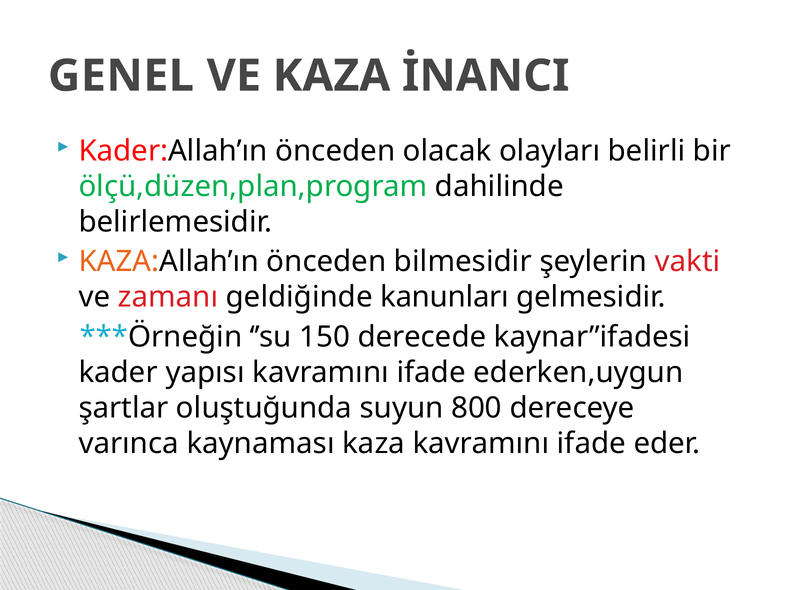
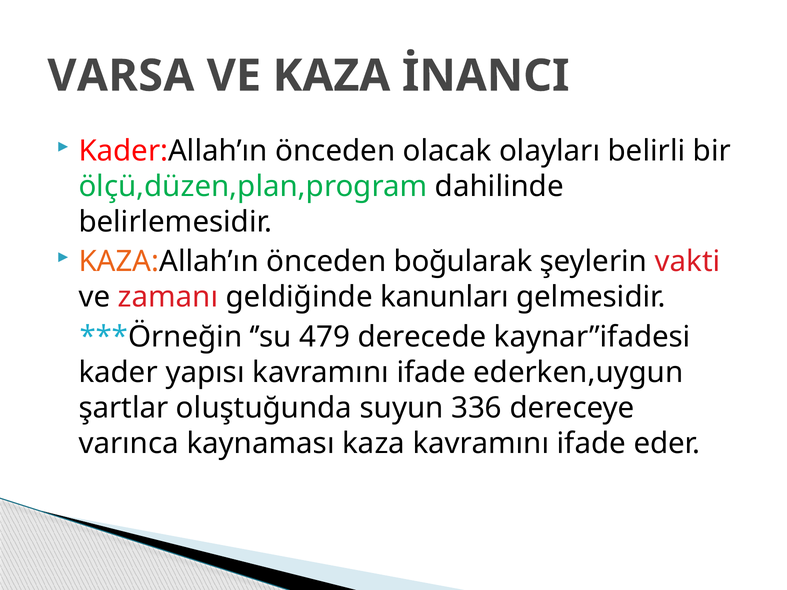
GENEL: GENEL -> VARSA (121, 76)
bilmesidir: bilmesidir -> boğularak (463, 262)
150: 150 -> 479 (325, 337)
800: 800 -> 336 (477, 408)
